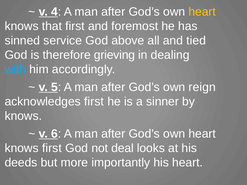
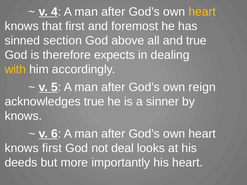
service: service -> section (63, 41)
and tied: tied -> true (196, 41)
grieving: grieving -> expects (114, 55)
with colour: light blue -> yellow (15, 69)
acknowledges first: first -> true (94, 102)
